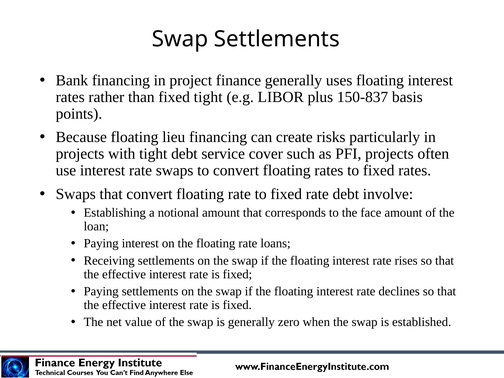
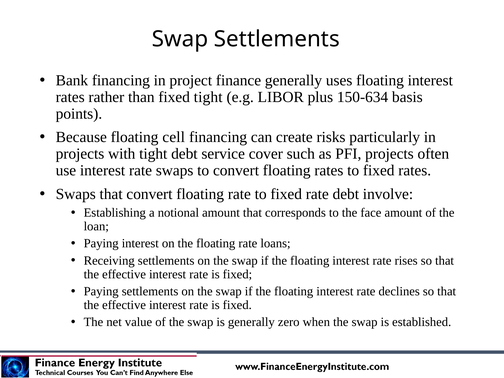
150-837: 150-837 -> 150-634 (363, 97)
lieu: lieu -> cell (174, 137)
